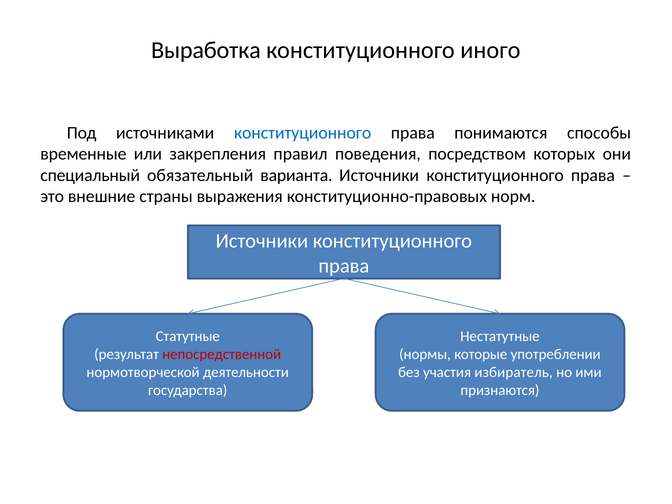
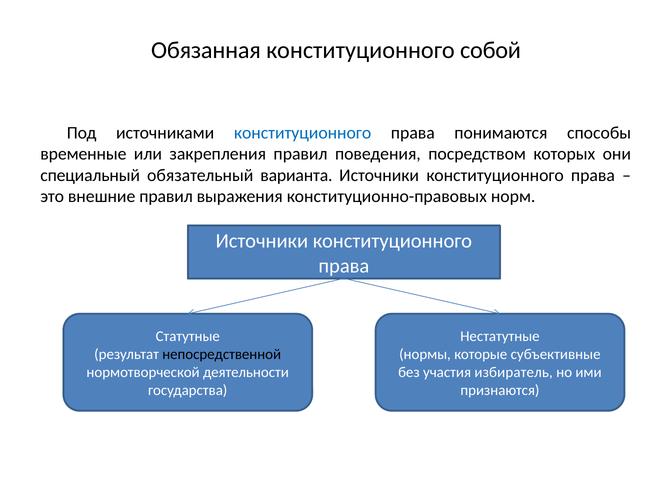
Выработка: Выработка -> Обязанная (206, 50)
иного: иного -> собой (491, 50)
внешние страны: страны -> правил (166, 197)
непосредственной colour: red -> black (222, 354)
употреблении: употреблении -> субъективные (556, 354)
